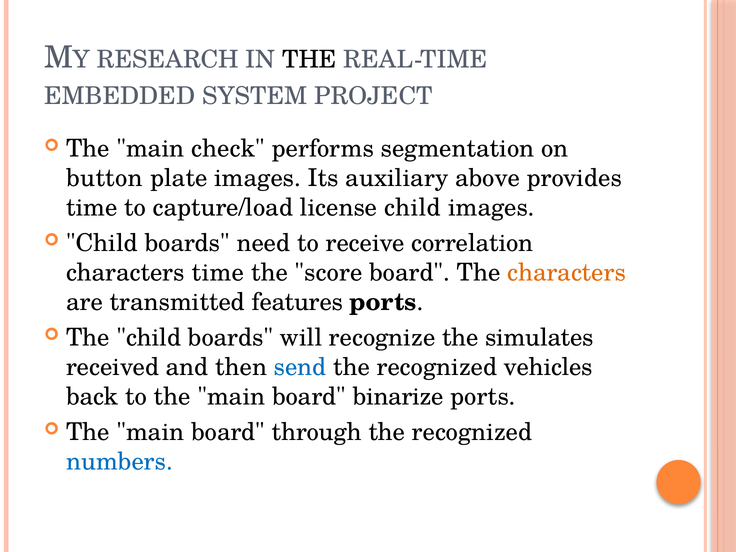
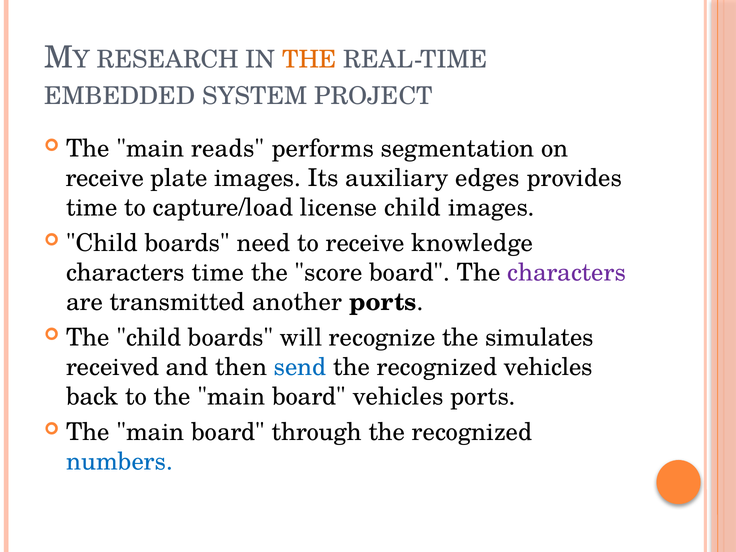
THE colour: black -> orange (309, 59)
check: check -> reads (228, 149)
button: button -> receive (105, 178)
above: above -> edges (487, 178)
correlation: correlation -> knowledge (472, 243)
characters colour: orange -> purple (567, 273)
features: features -> another (297, 302)
board binarize: binarize -> vehicles (398, 397)
